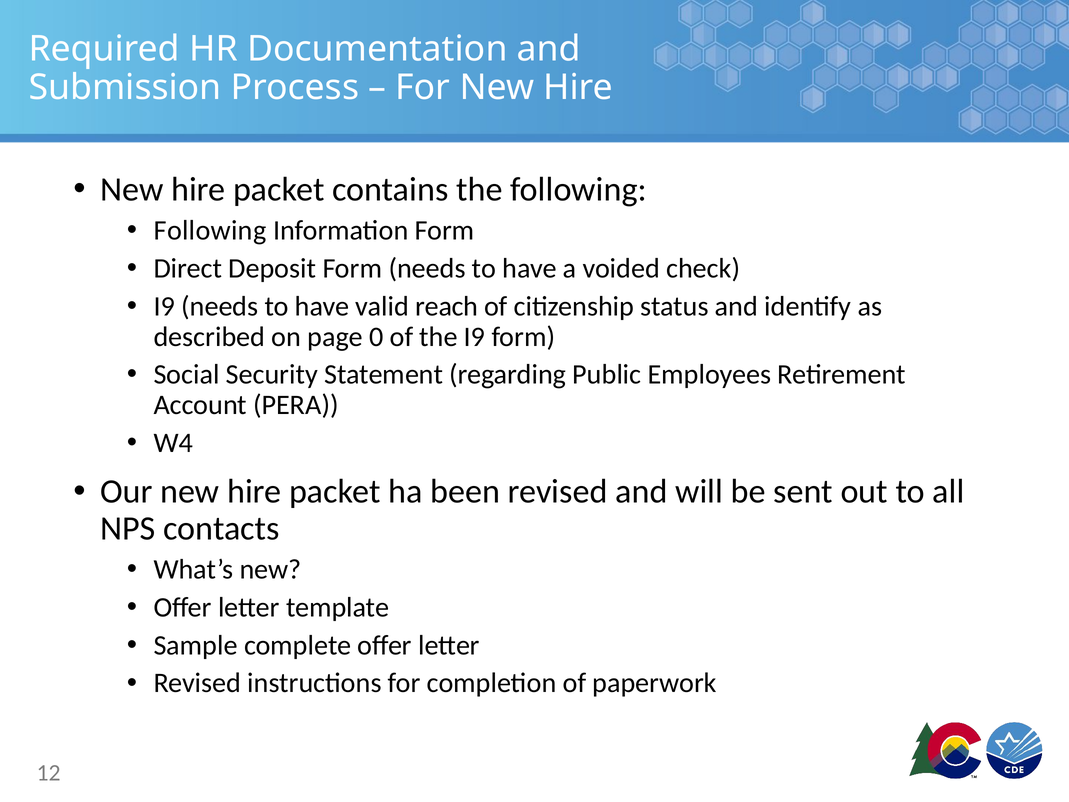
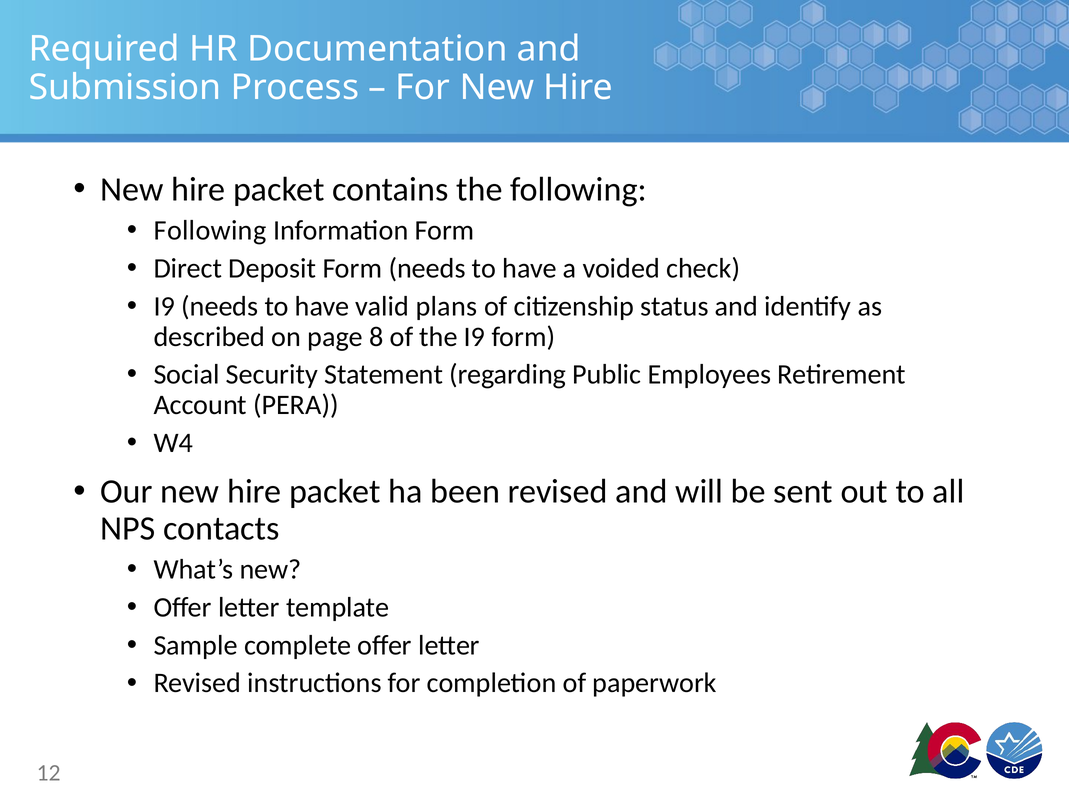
reach: reach -> plans (446, 306)
0: 0 -> 8 (376, 337)
